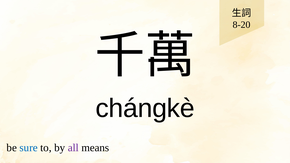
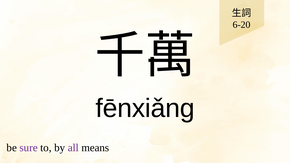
8-20: 8-20 -> 6-20 (241, 25)
chángkè: chángkè -> fēnxiǎng (145, 108)
sure colour: blue -> purple (29, 148)
